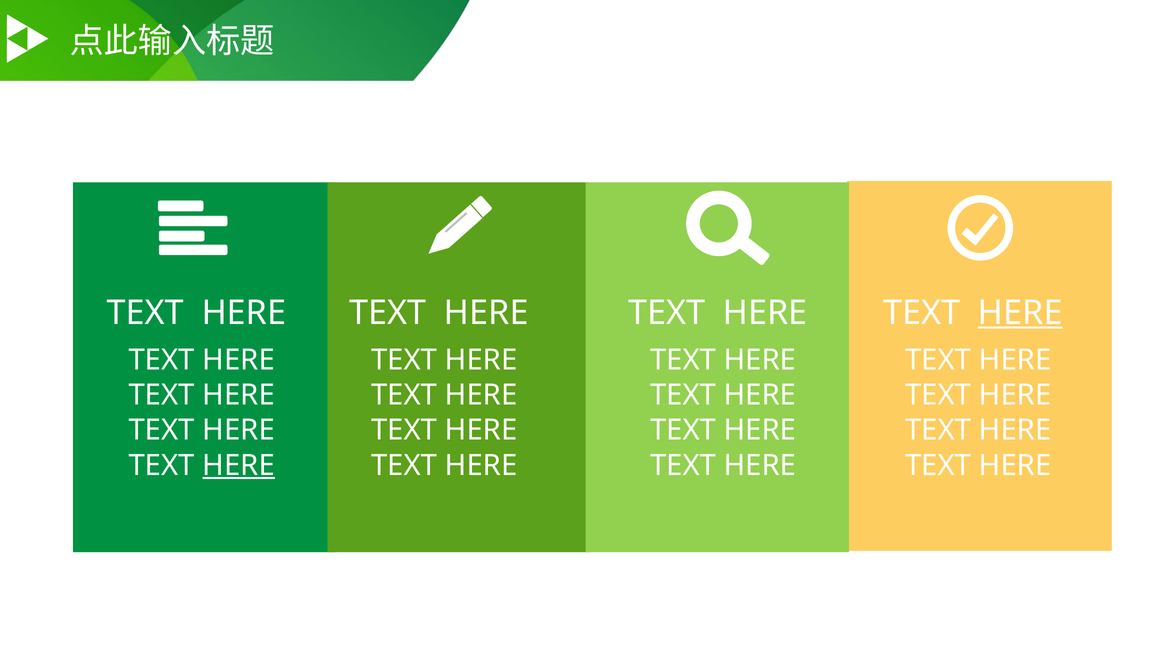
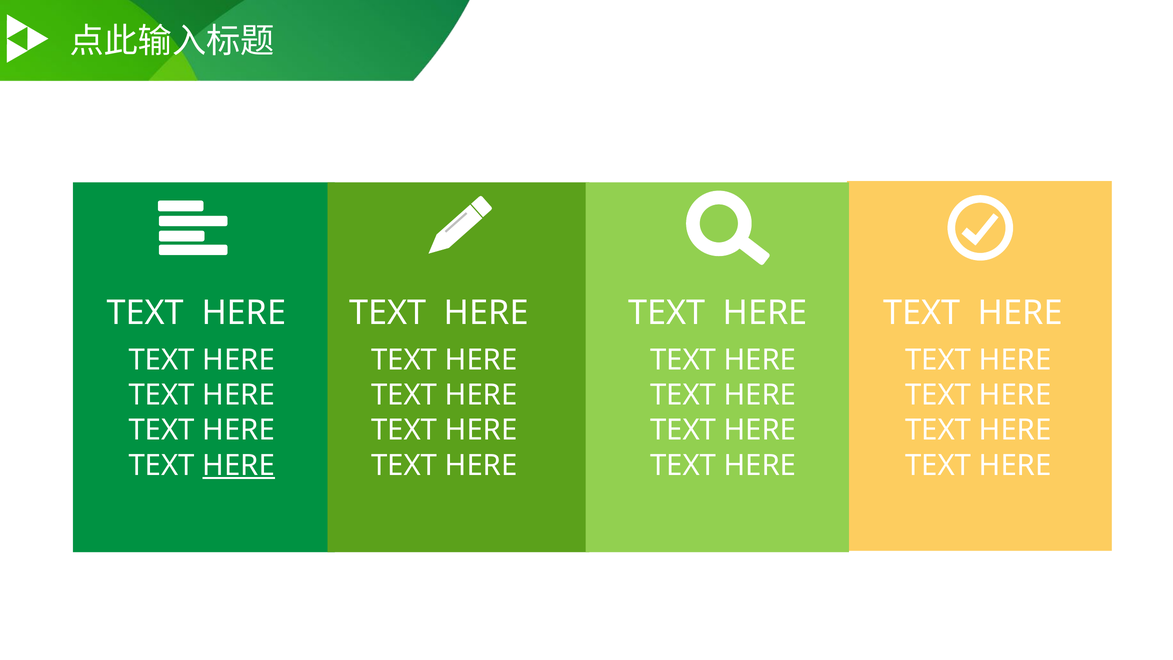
HERE underline: present -> none (1020, 313)
